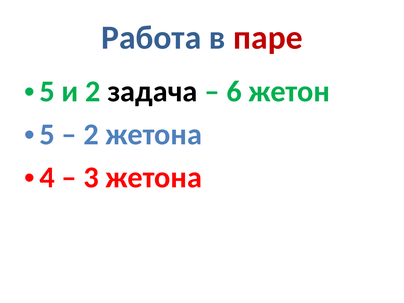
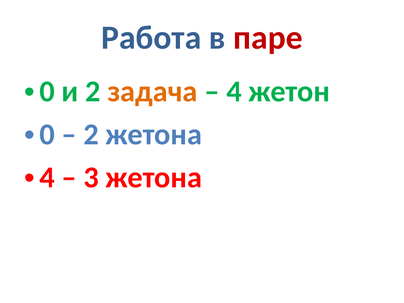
5: 5 -> 0 (47, 92)
задача colour: black -> orange (152, 92)
6: 6 -> 4 (234, 92)
5: 5 -> 0 (47, 135)
